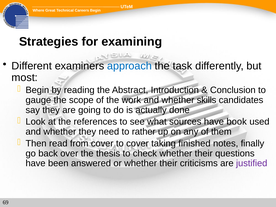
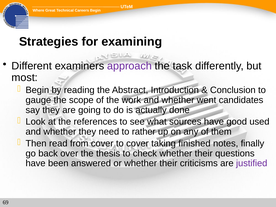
approach colour: blue -> purple (129, 66)
skills: skills -> went (207, 100)
book: book -> good (237, 122)
